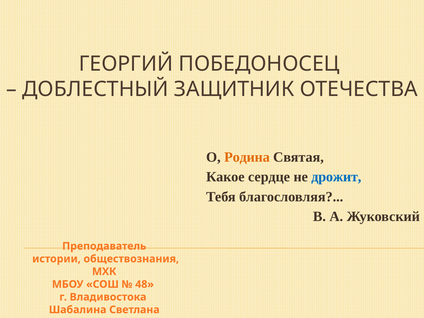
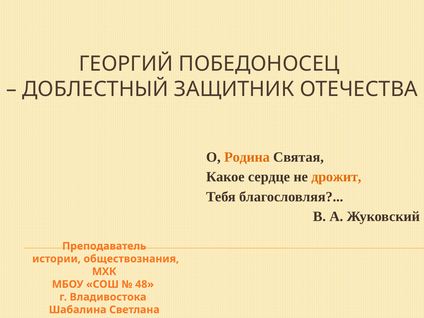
дрожит colour: blue -> orange (336, 177)
